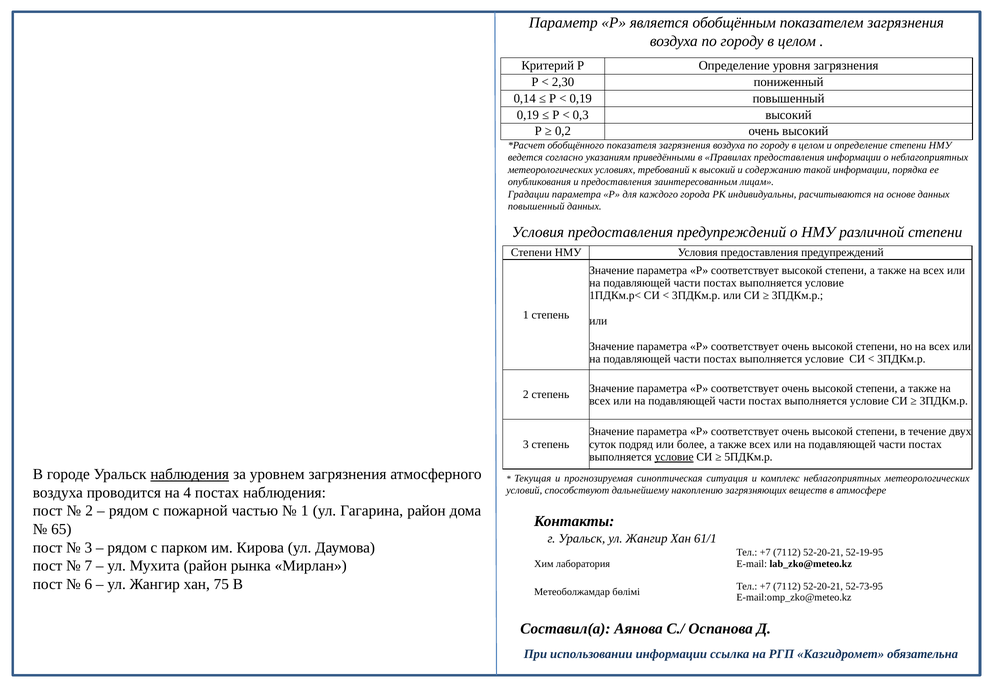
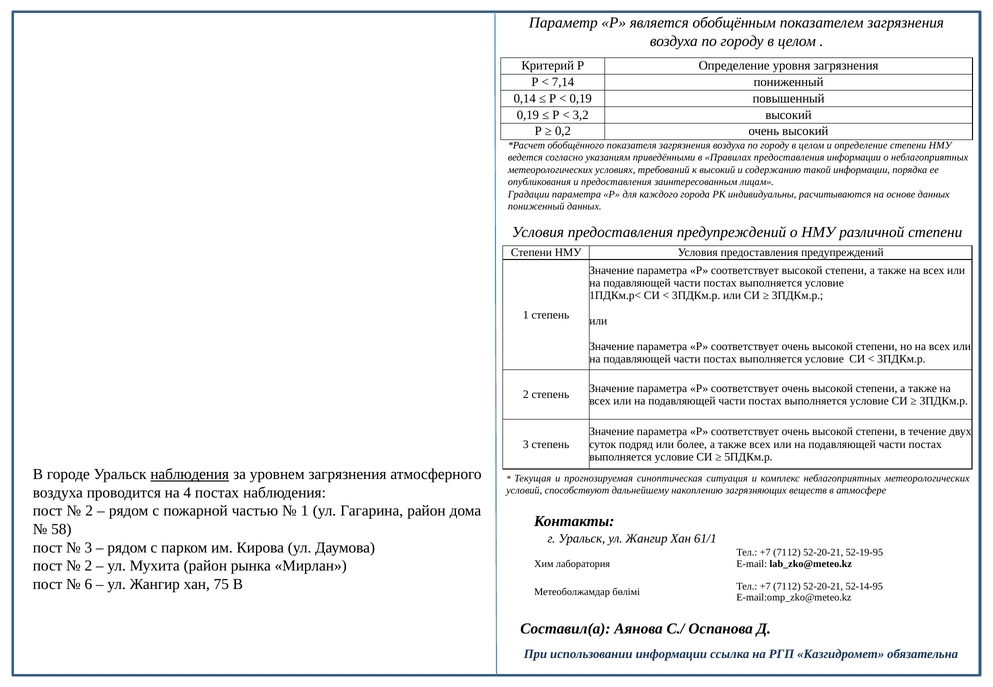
2,30: 2,30 -> 7,14 (563, 82)
0,3: 0,3 -> 3,2 (581, 115)
повышенный: повышенный -> пониженный (536, 207)
условие underline: present -> none (674, 457)
65: 65 -> 58 (61, 530)
7: 7 -> 2 (88, 566)
52-73-95: 52-73-95 -> 52-14-95 (864, 587)
